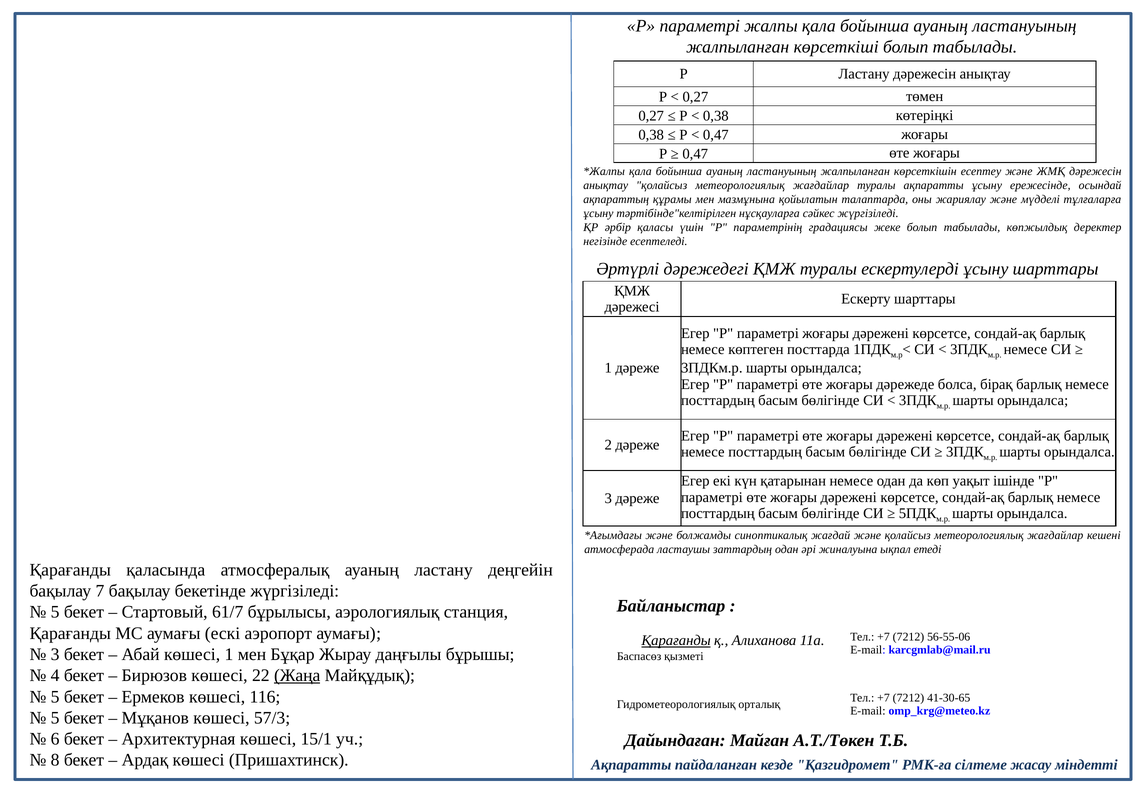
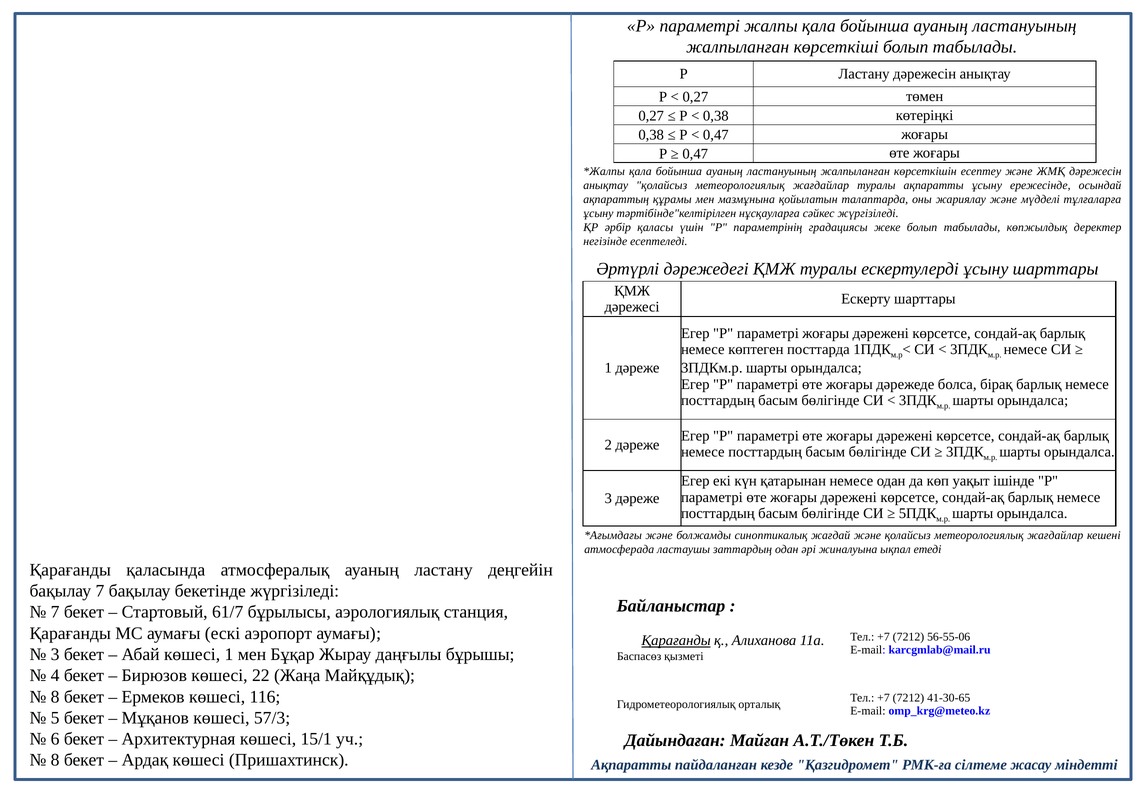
5: 5 -> 7 (55, 612)
Жаңа underline: present -> none (297, 676)
5: 5 -> 8 (55, 697)
